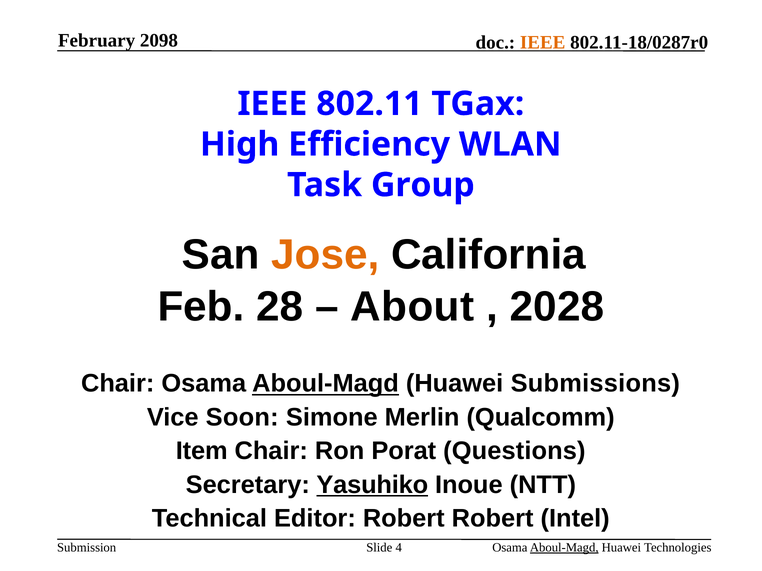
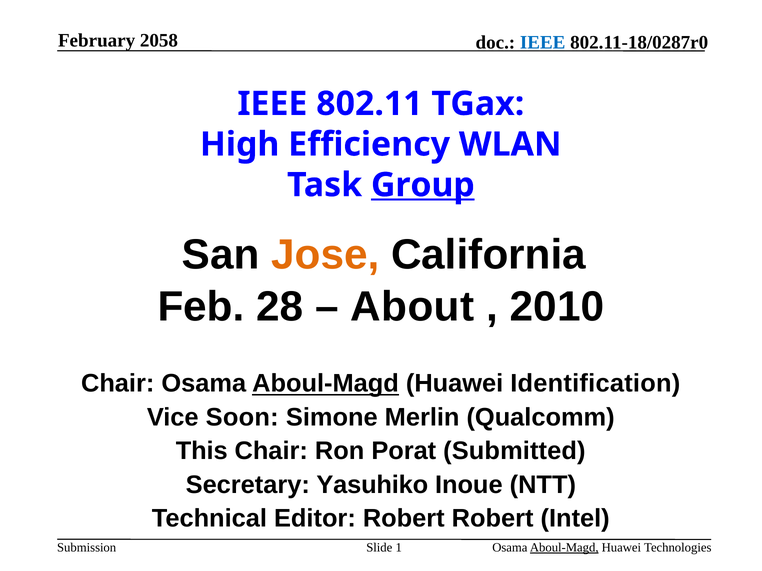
2098: 2098 -> 2058 (159, 40)
IEEE colour: orange -> blue (543, 42)
Group underline: none -> present (423, 185)
2028: 2028 -> 2010 (557, 307)
Submissions: Submissions -> Identification (595, 384)
Item: Item -> This (202, 452)
Questions: Questions -> Submitted (514, 452)
Yasuhiko underline: present -> none (372, 485)
4: 4 -> 1 (399, 548)
